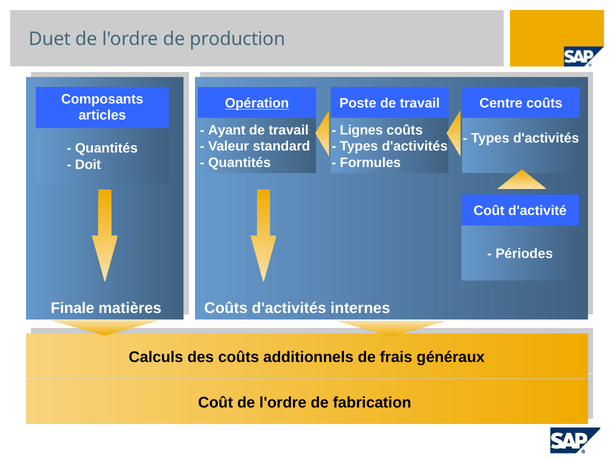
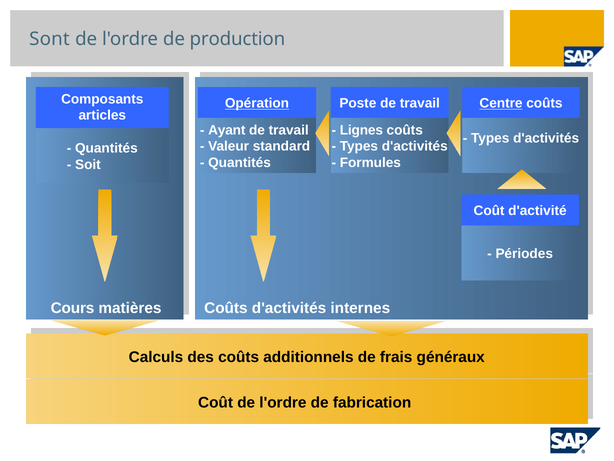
Duet: Duet -> Sont (49, 39)
Centre underline: none -> present (501, 103)
Doit: Doit -> Soit (88, 164)
Finale: Finale -> Cours (73, 308)
